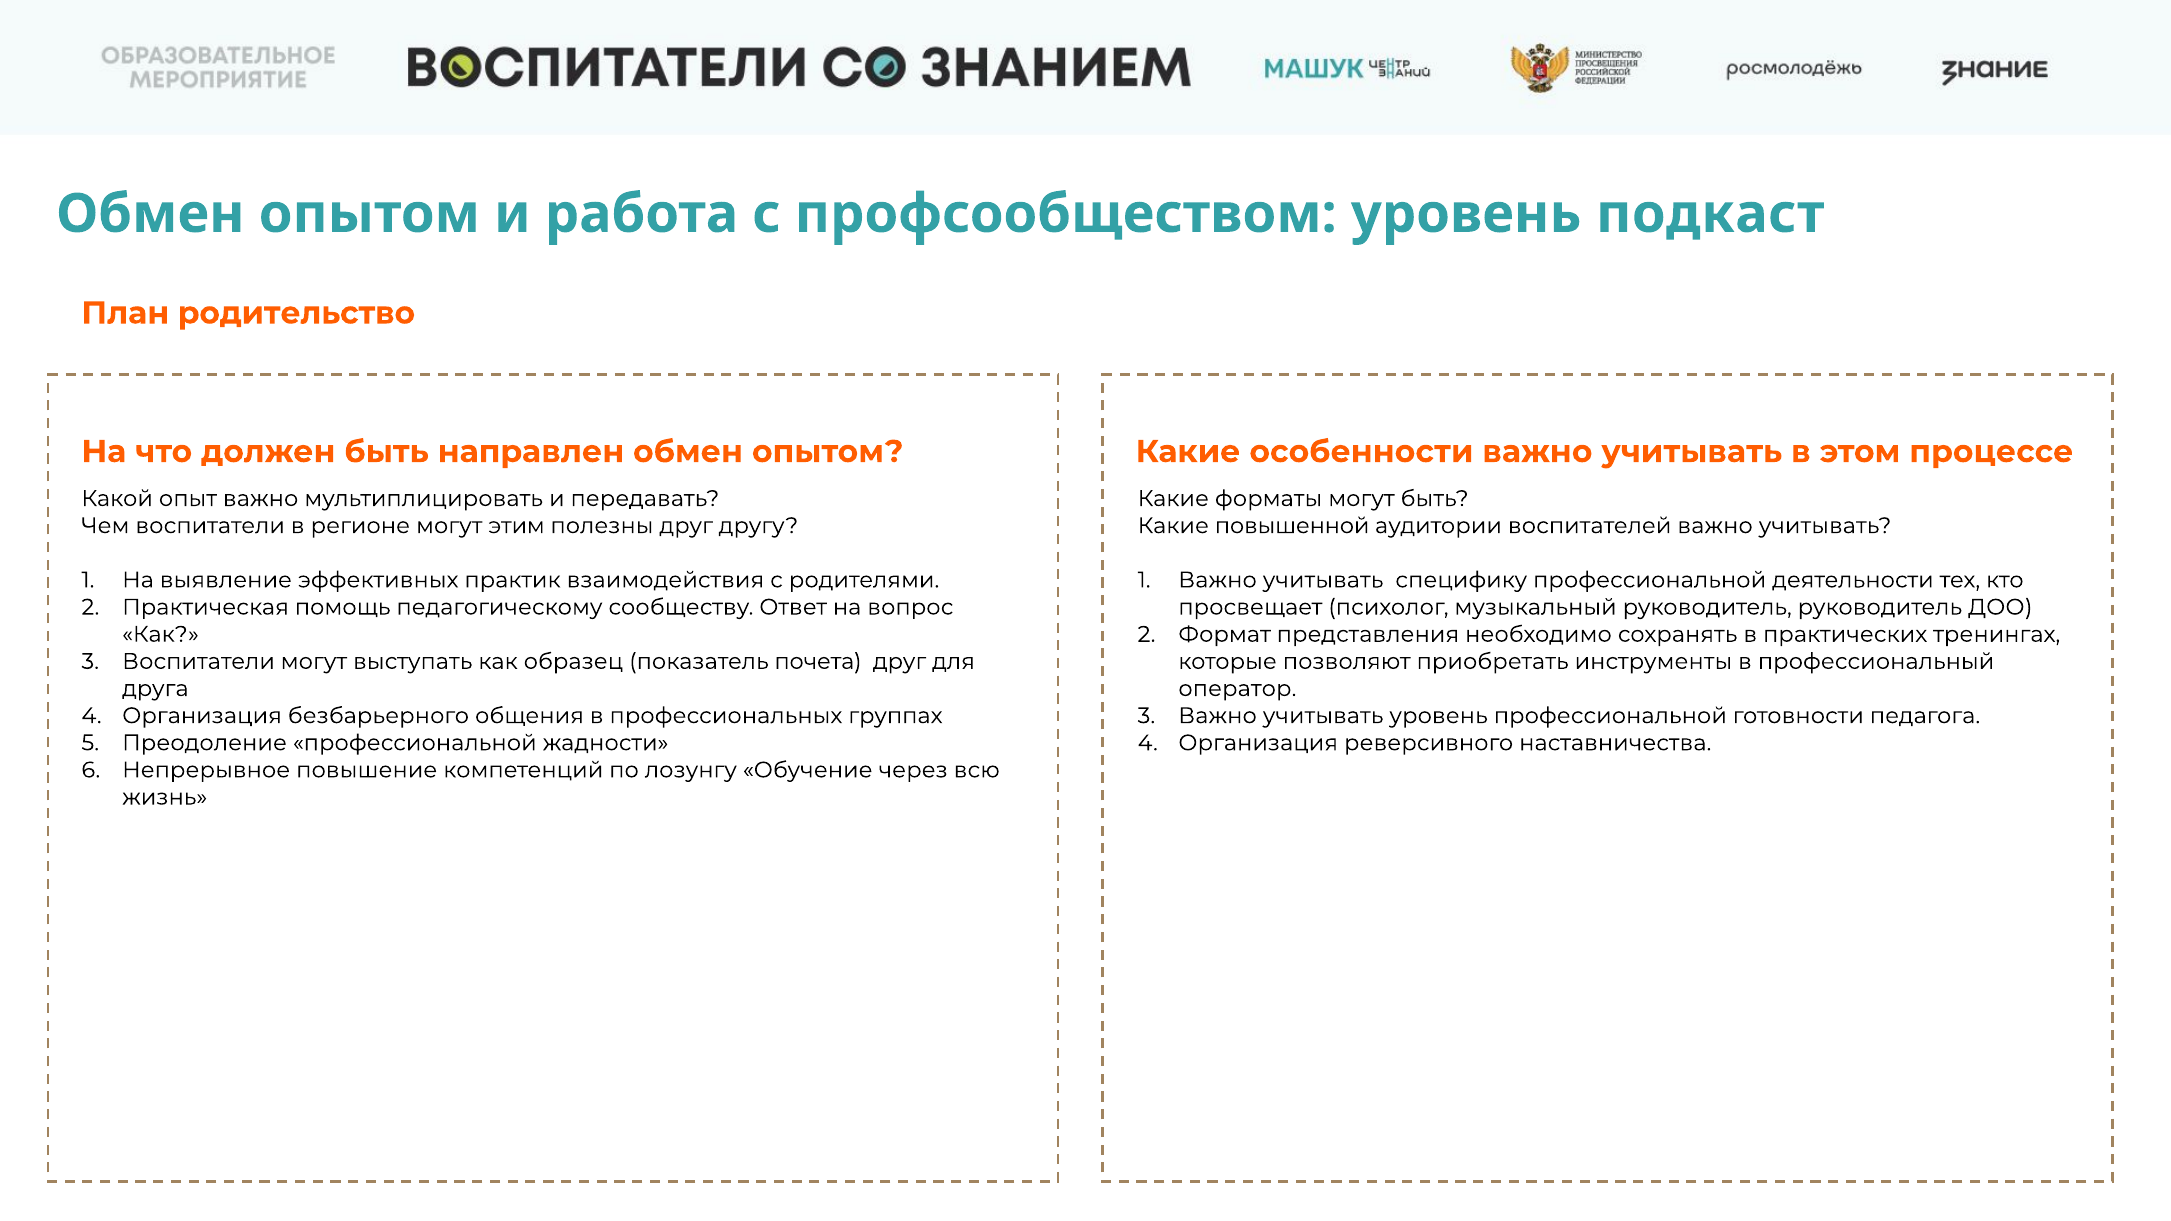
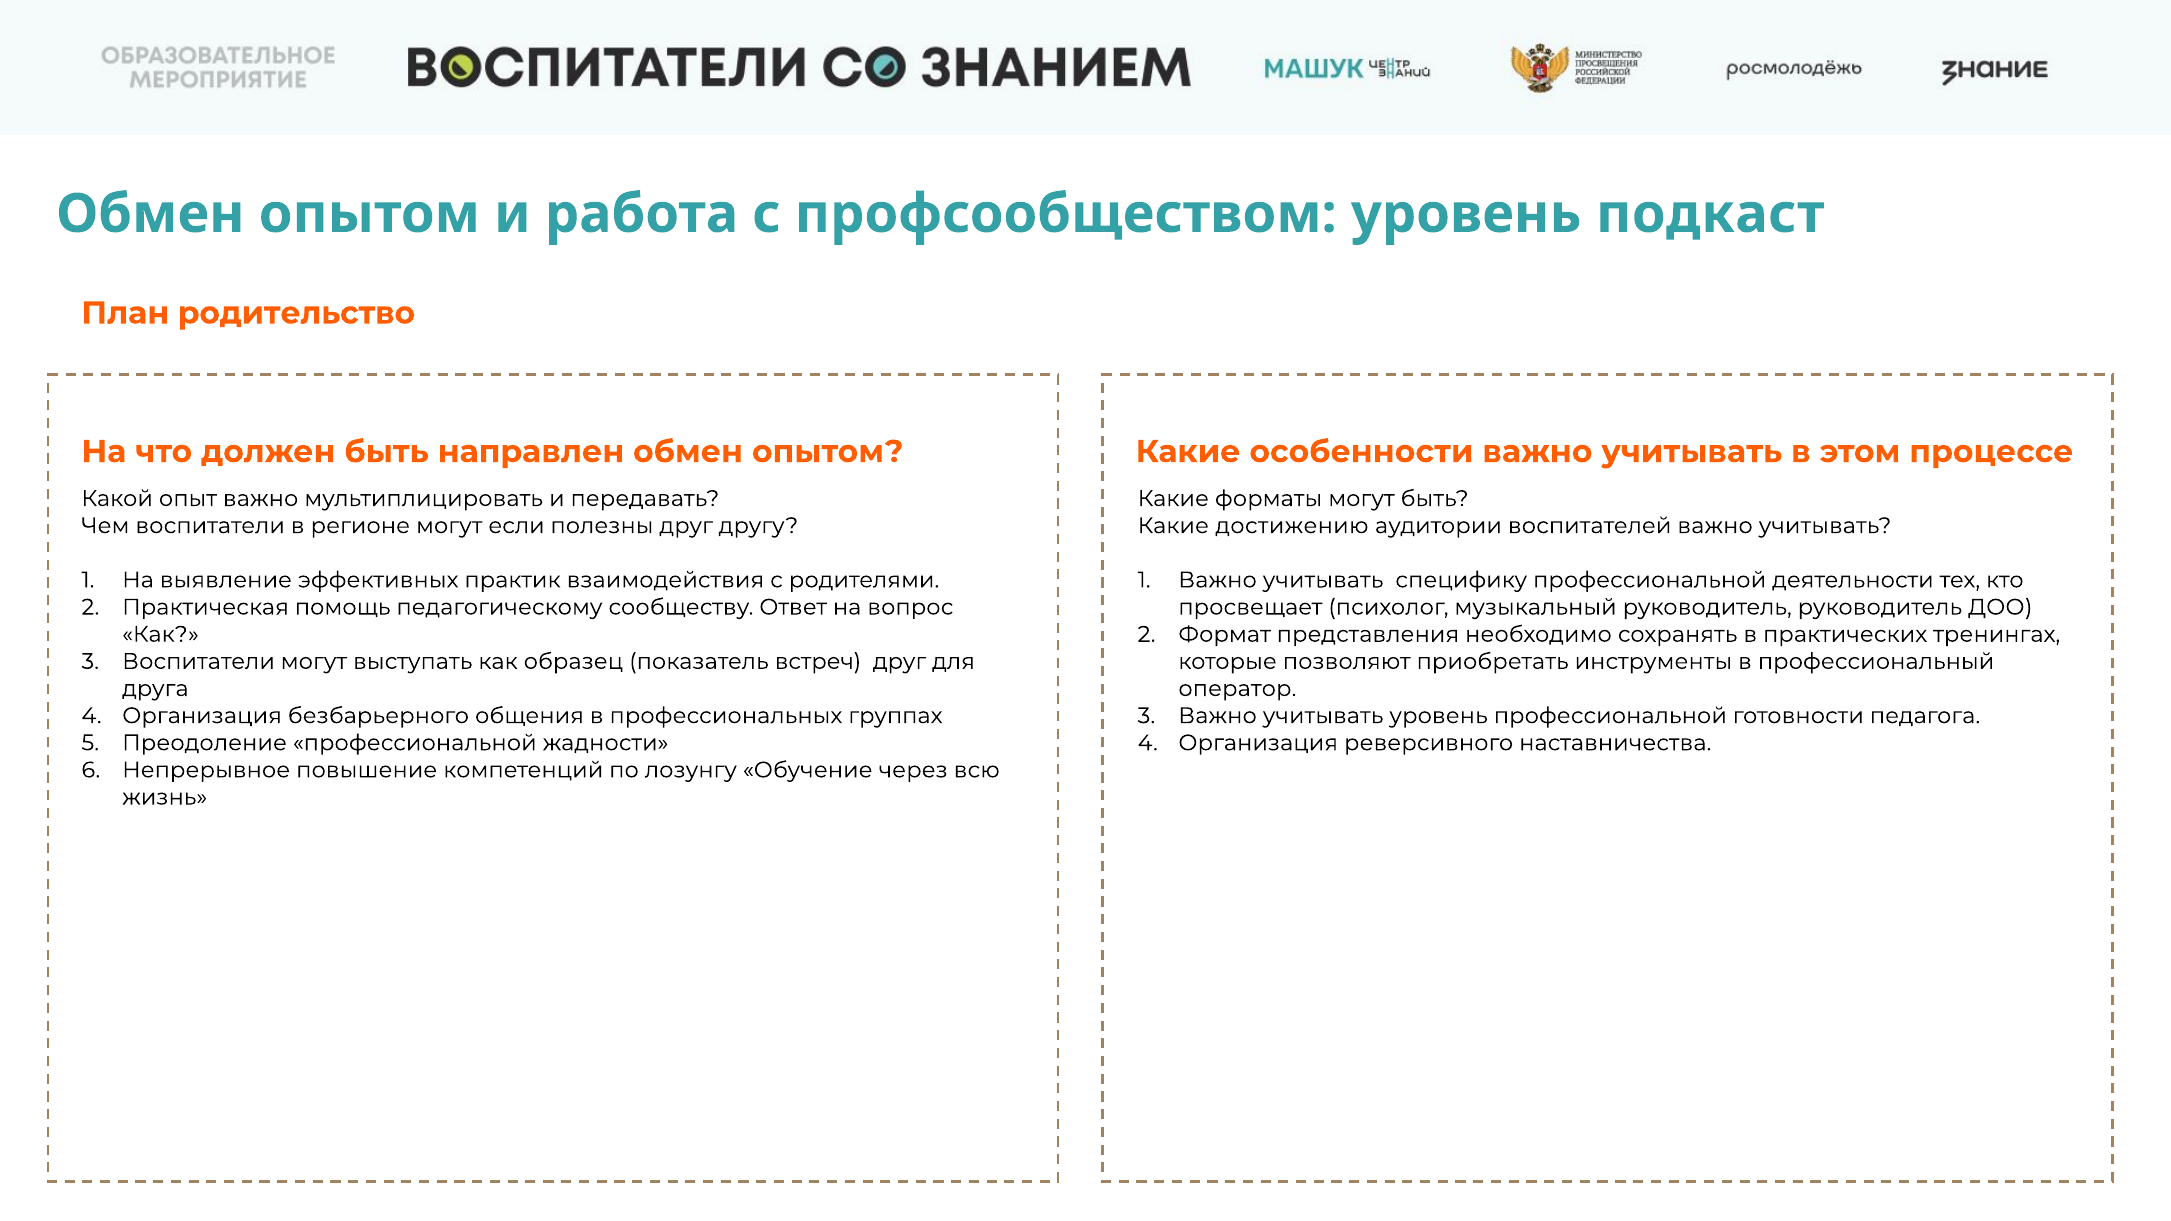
этим: этим -> если (516, 526)
повышенной: повышенной -> достижению (1292, 526)
почета: почета -> встреч (818, 661)
